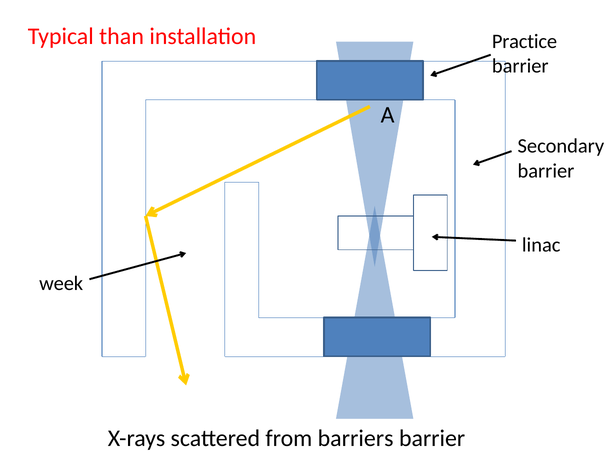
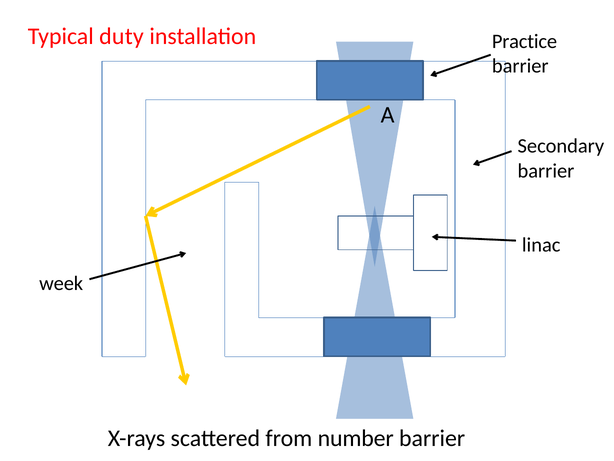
than: than -> duty (121, 37)
barriers: barriers -> number (356, 438)
